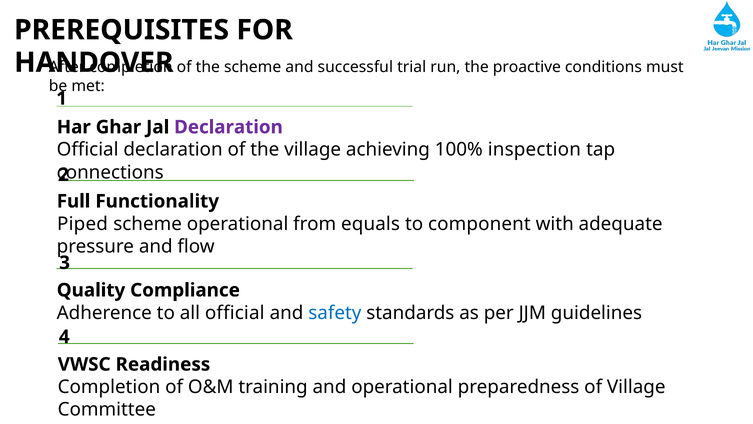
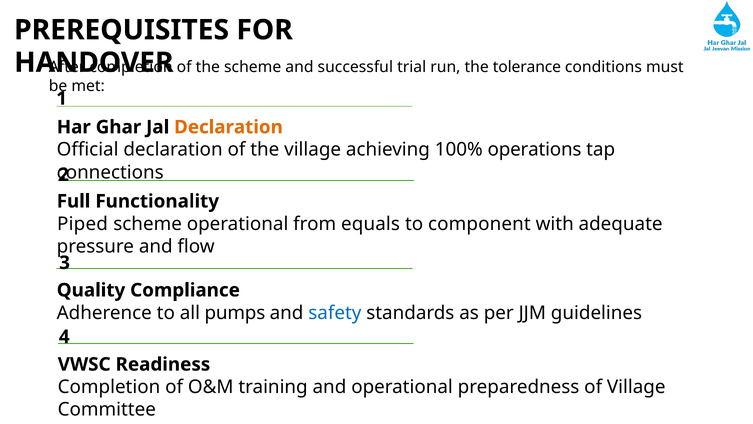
proactive: proactive -> tolerance (527, 67)
Declaration colour: purple -> orange (228, 127)
inspection: inspection -> operations (535, 150)
all official: official -> pumps (235, 313)
